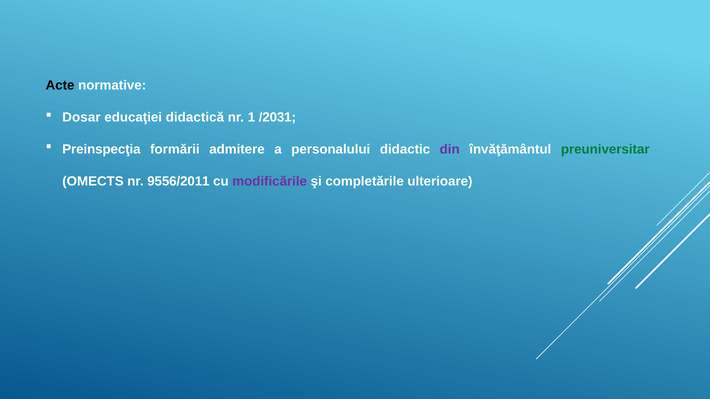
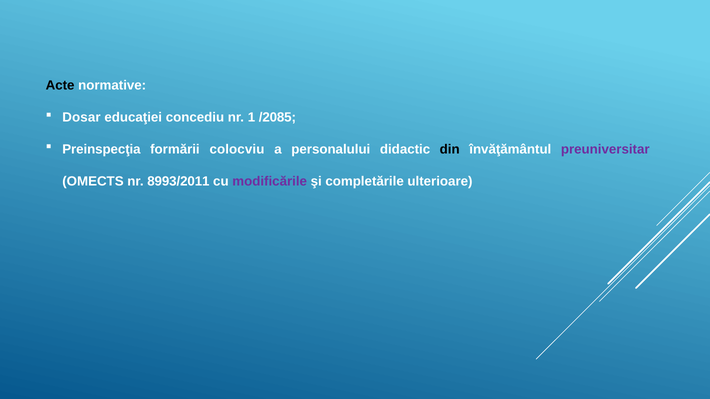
didactică: didactică -> concediu (195, 117)
/2031: /2031 -> /2085 (277, 117)
admitere: admitere -> colocviu (237, 149)
din colour: purple -> black (450, 149)
preuniversitar colour: green -> purple (605, 149)
9556/2011: 9556/2011 -> 8993/2011 (178, 181)
